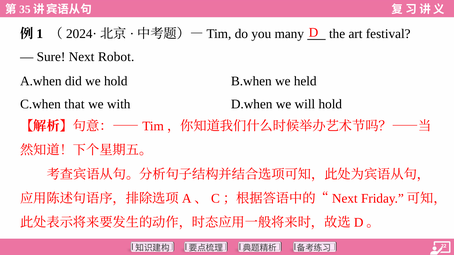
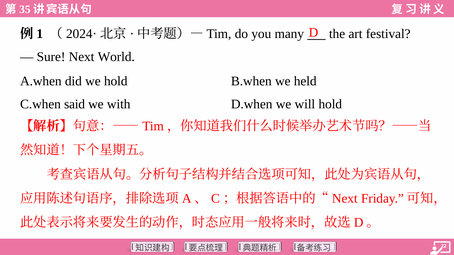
Robot: Robot -> World (116, 57)
that: that -> said (75, 104)
